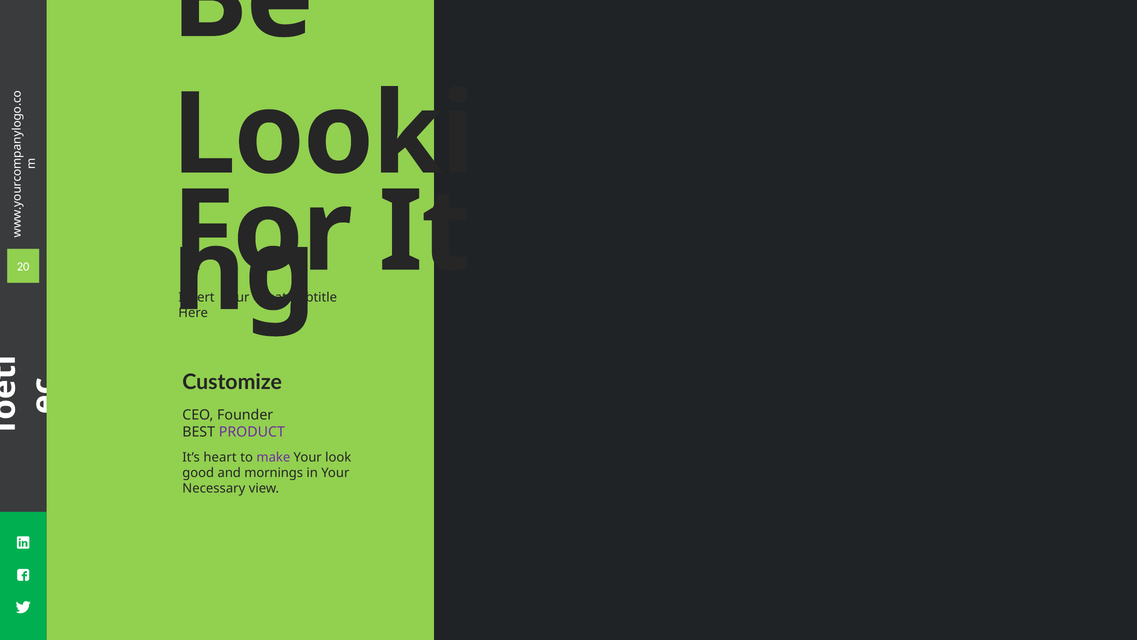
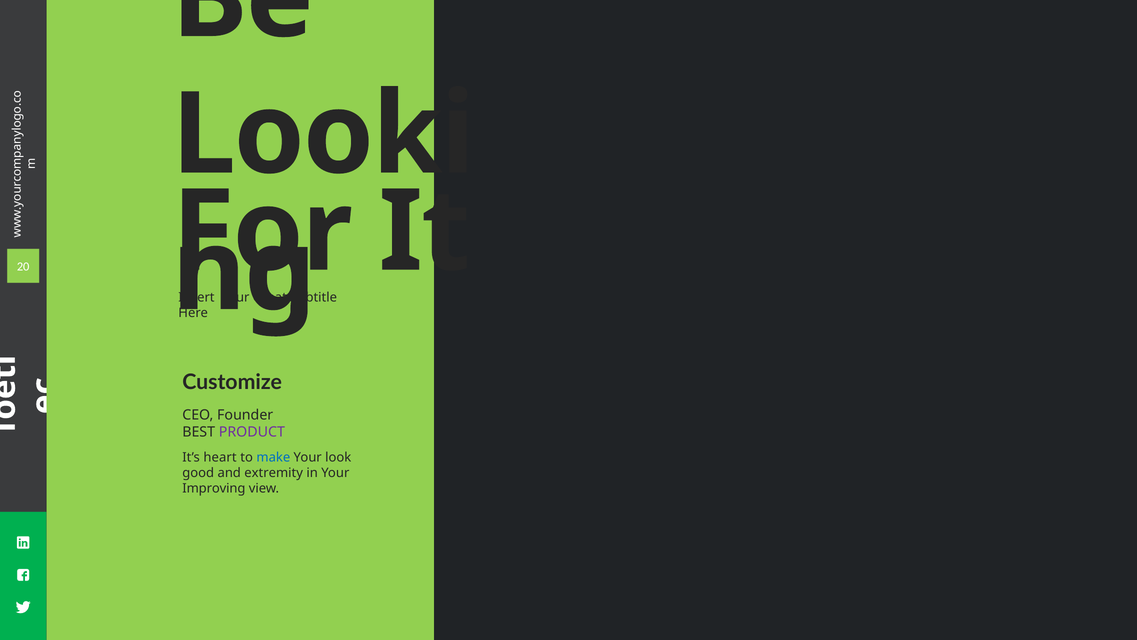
make colour: purple -> blue (273, 457)
mornings: mornings -> extremity (274, 473)
Necessary: Necessary -> Improving (214, 488)
